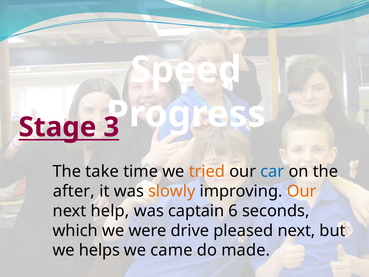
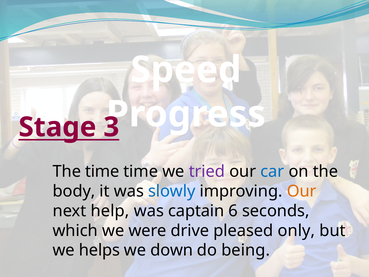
The take: take -> time (102, 171)
tried colour: orange -> purple (207, 171)
after: after -> body (74, 191)
slowly colour: orange -> blue (172, 191)
pleased next: next -> only (296, 230)
came: came -> down (172, 250)
made: made -> being (246, 250)
